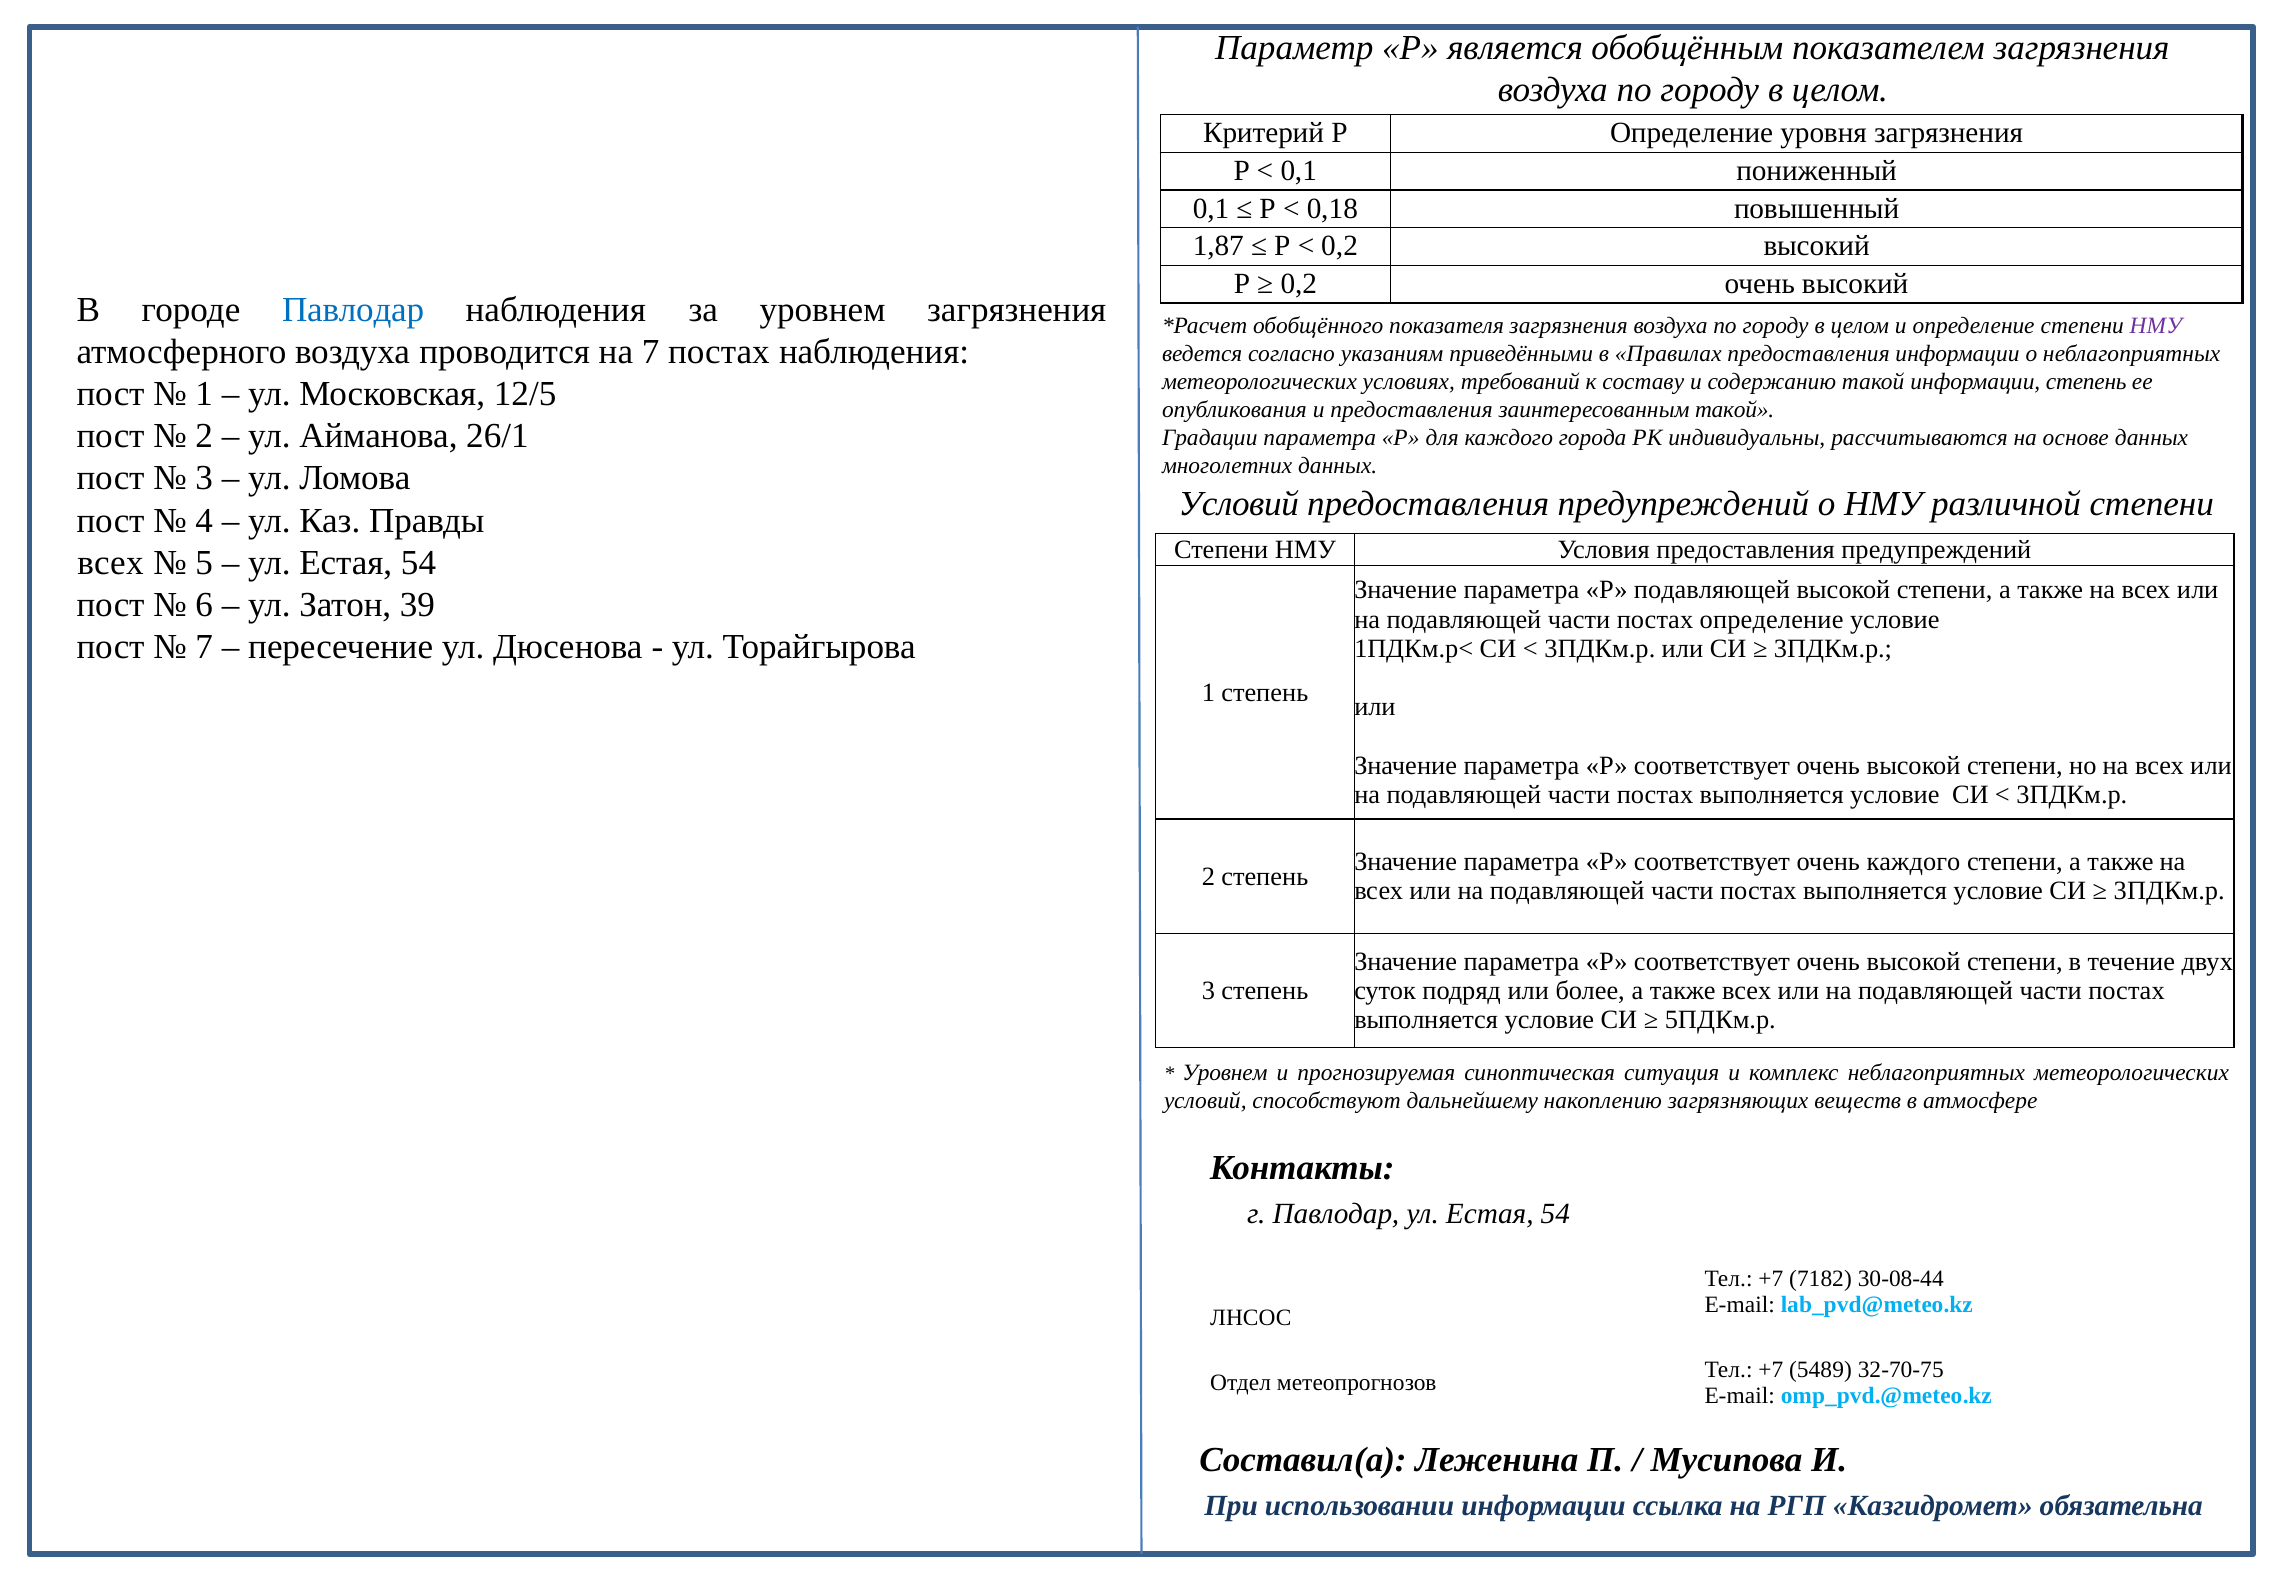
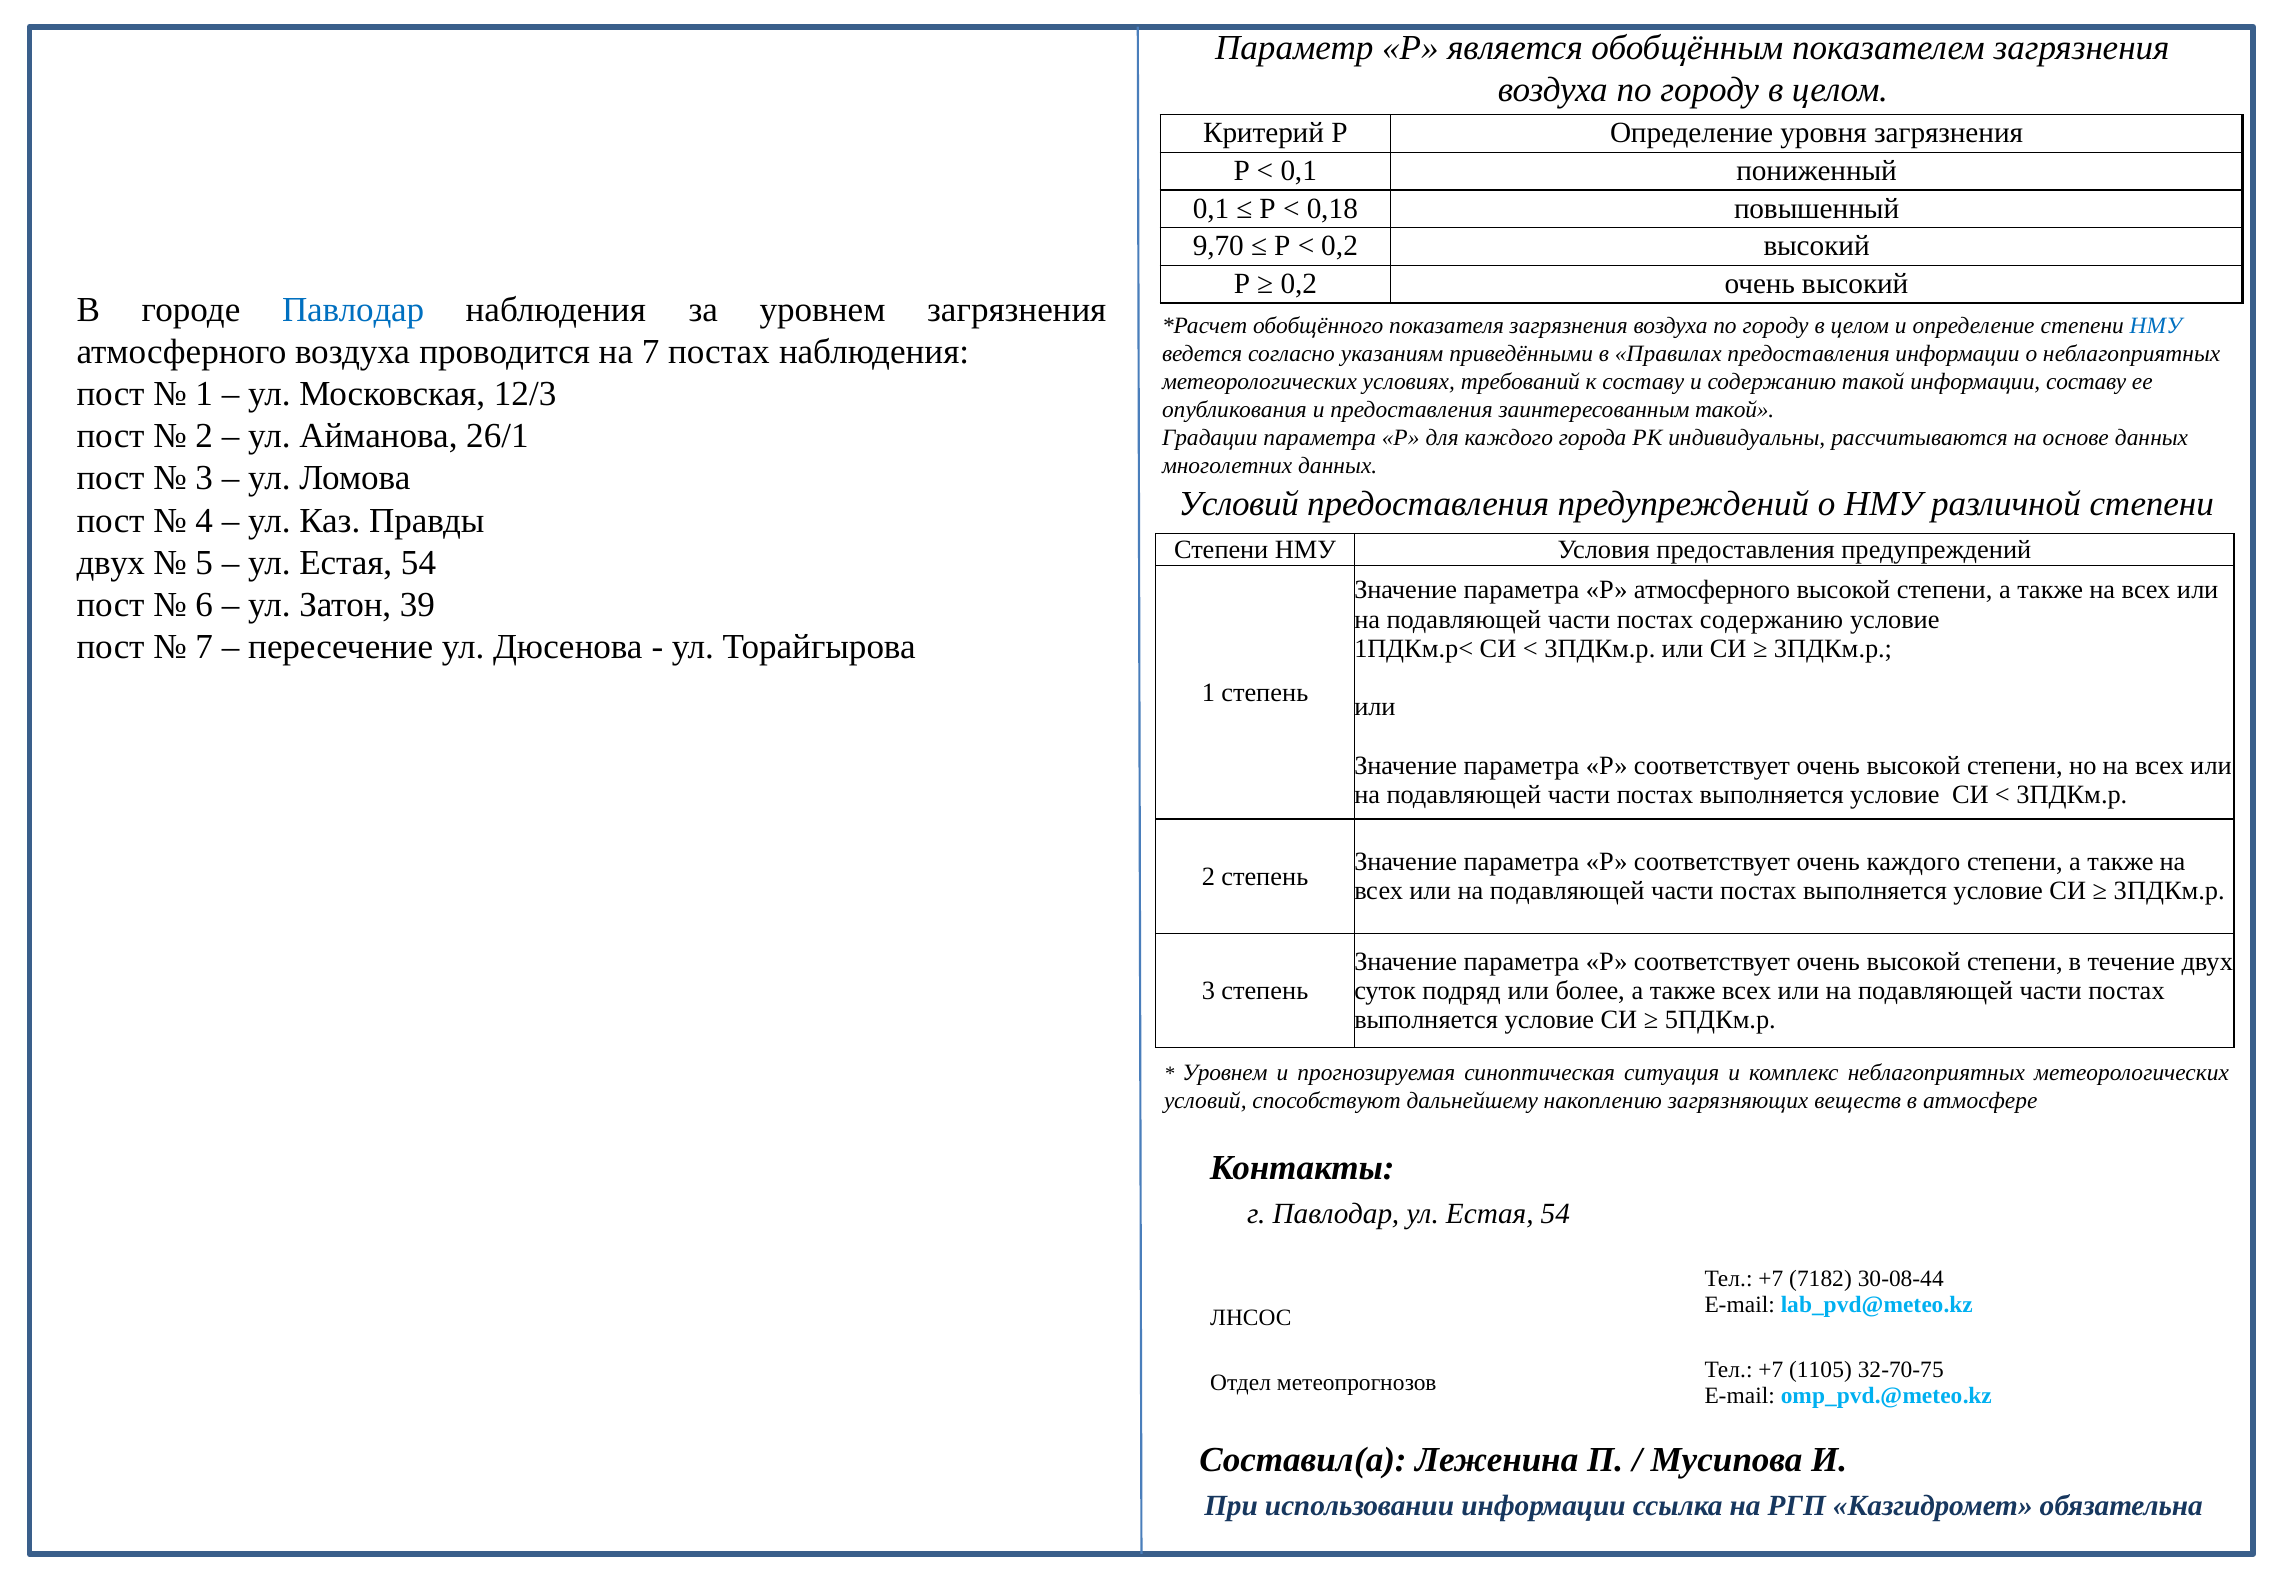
1,87: 1,87 -> 9,70 (1218, 246)
НМУ colour: purple -> blue (2156, 326)
информации степень: степень -> составу (2086, 382)
12/5: 12/5 -> 12/3 (525, 394)
всех: всех -> двух (111, 562)
Р подавляющей: подавляющей -> атмосферного (1712, 590)
постах определение: определение -> содержанию (1772, 619)
5489: 5489 -> 1105 (1820, 1369)
